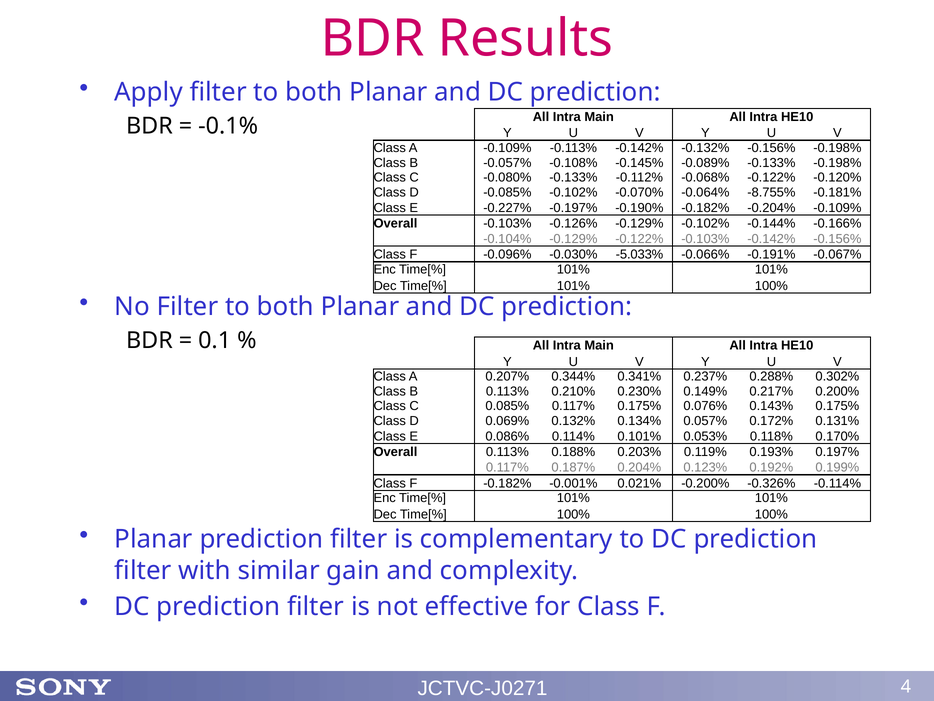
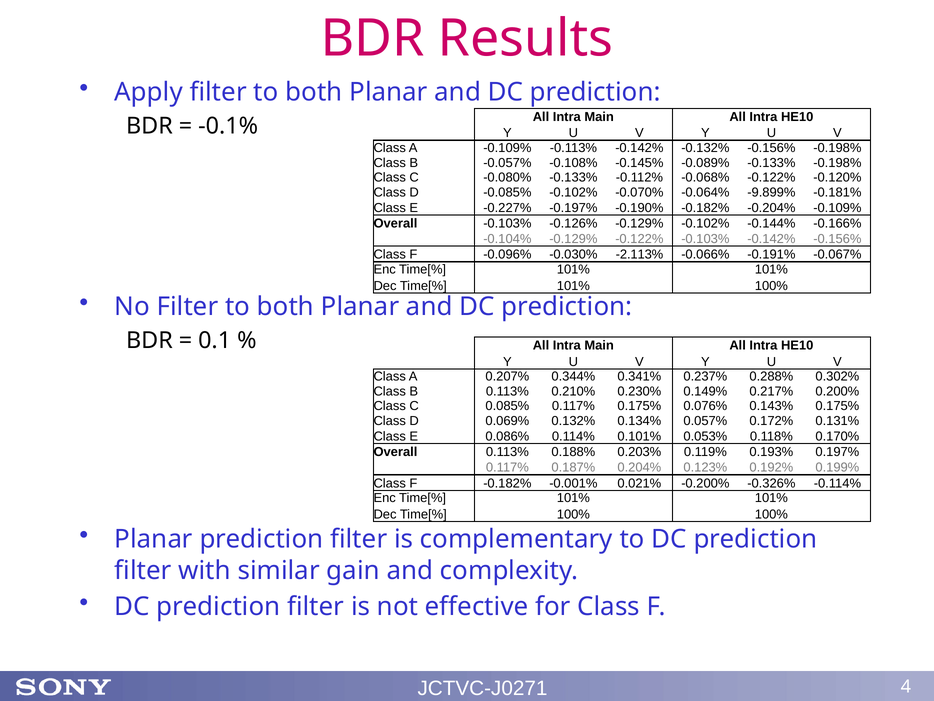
-8.755%: -8.755% -> -9.899% (771, 192)
-5.033%: -5.033% -> -2.113% (640, 254)
